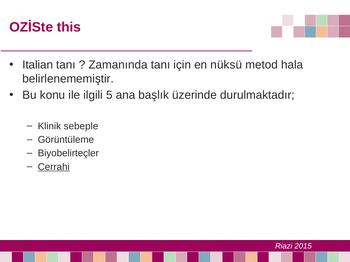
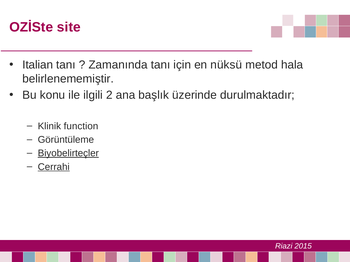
this: this -> site (69, 27)
5: 5 -> 2 (109, 95)
sebeple: sebeple -> function (81, 126)
Biyobelirteçler underline: none -> present (68, 154)
